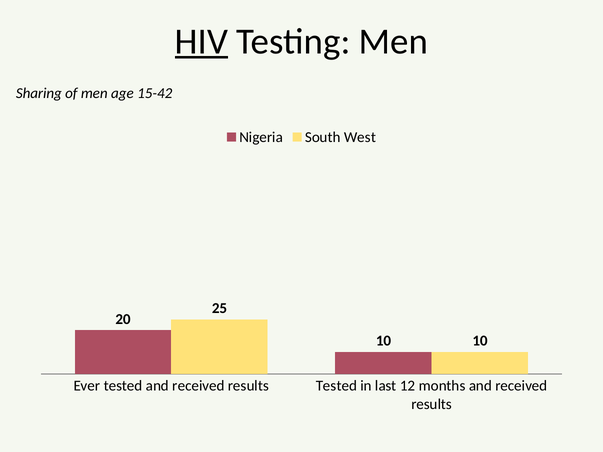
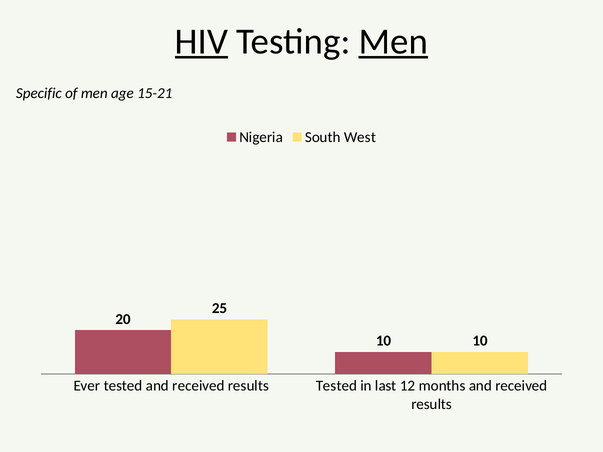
Men underline: none -> present (393, 42)
Sharing: Sharing -> Specific (39, 93)
15-42: 15-42 -> 15-21 (155, 93)
